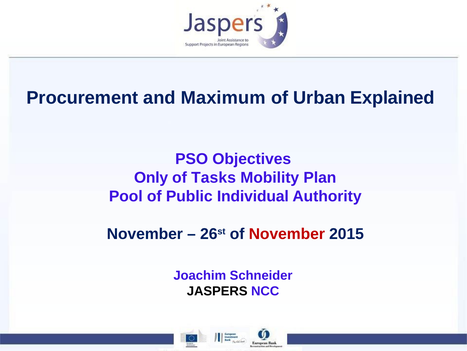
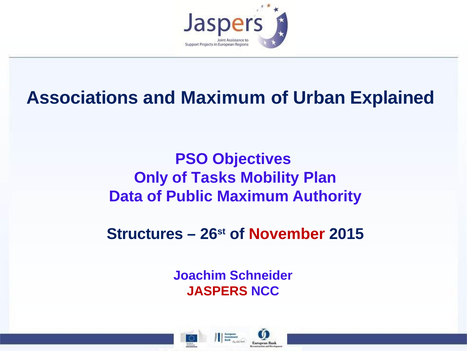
Procurement: Procurement -> Associations (82, 98)
Pool: Pool -> Data (126, 196)
Public Individual: Individual -> Maximum (253, 196)
November: November -> Structures (145, 233)
JASPERS colour: black -> red (217, 291)
